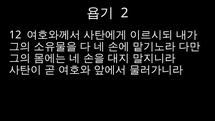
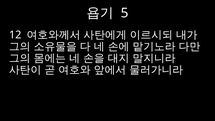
2: 2 -> 5 (125, 13)
